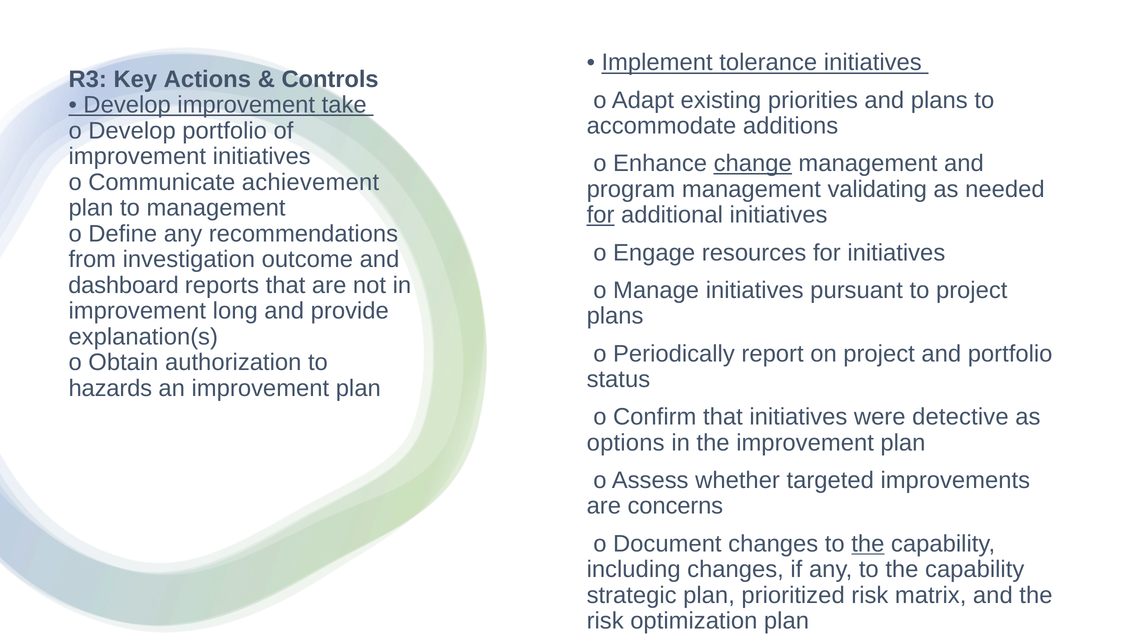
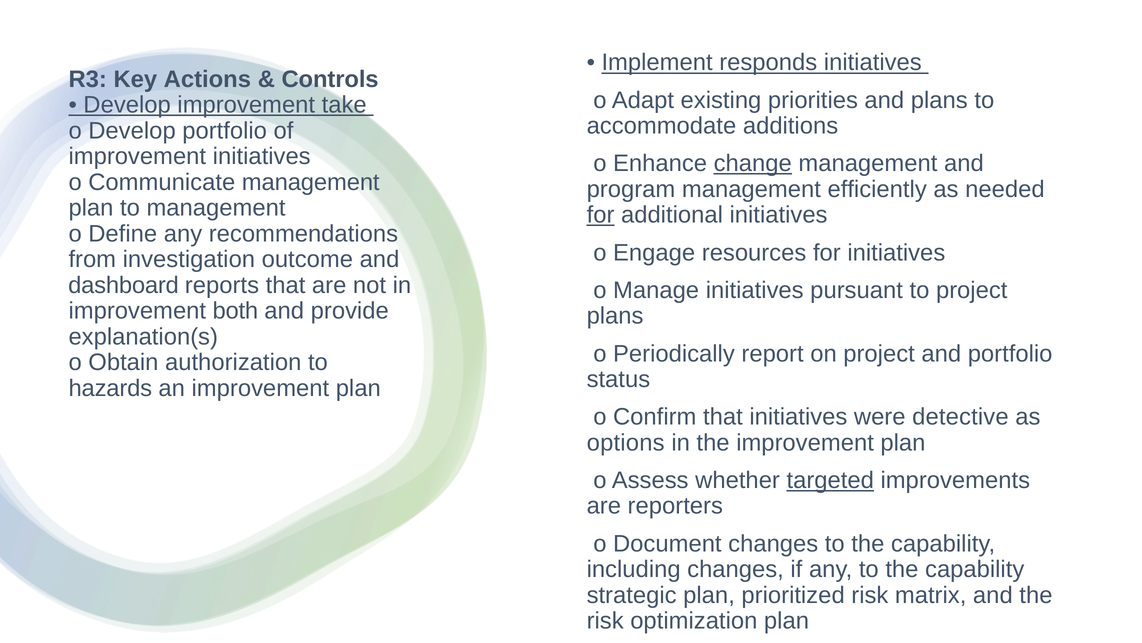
tolerance: tolerance -> responds (768, 63)
Communicate achievement: achievement -> management (311, 182)
validating: validating -> efficiently (877, 189)
long: long -> both (235, 311)
targeted underline: none -> present (830, 480)
concerns: concerns -> reporters (675, 506)
the underline: present -> none (868, 543)
